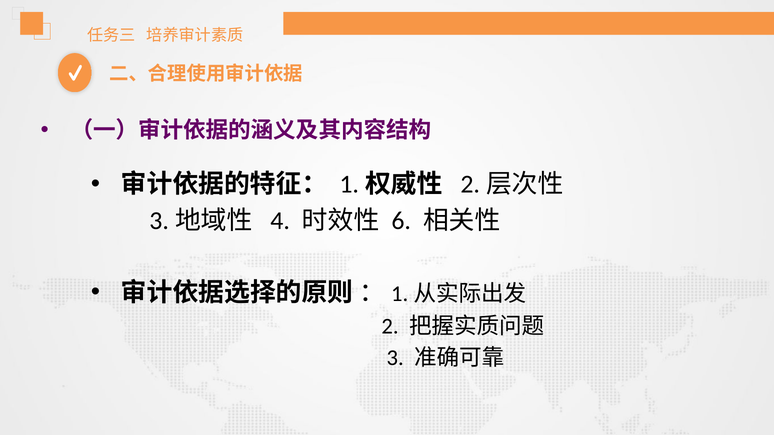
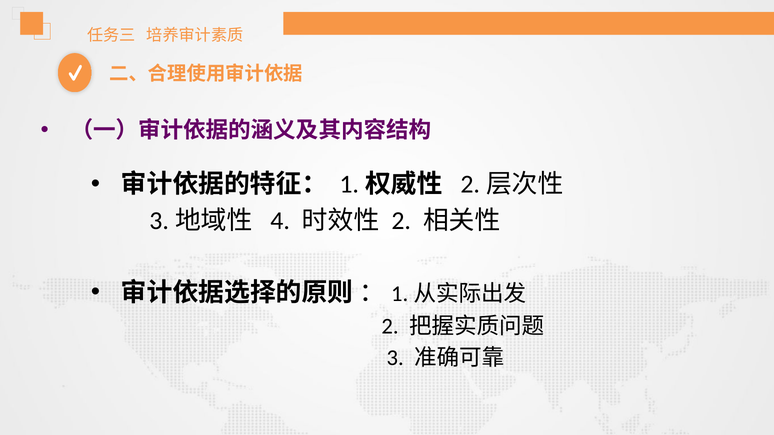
6: 6 -> 2 (401, 221)
